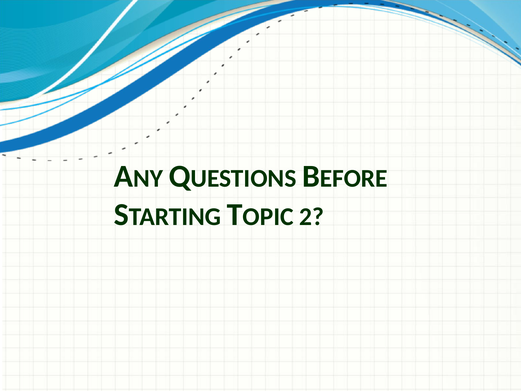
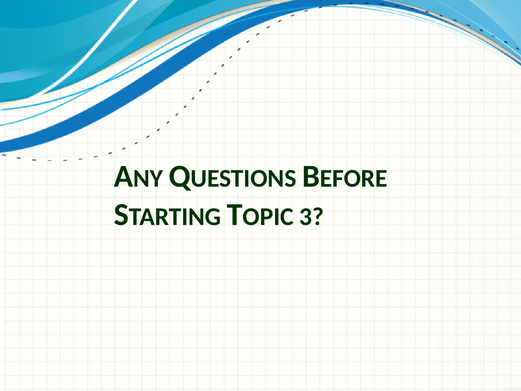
2: 2 -> 3 (312, 217)
